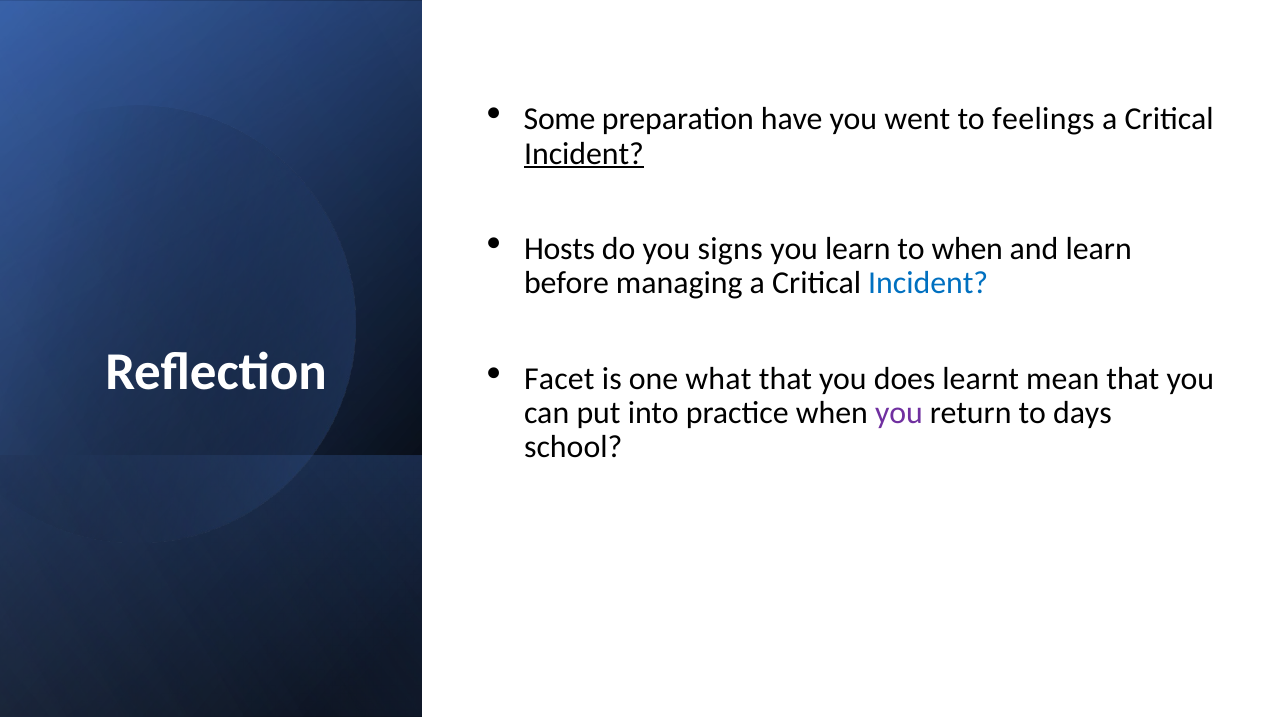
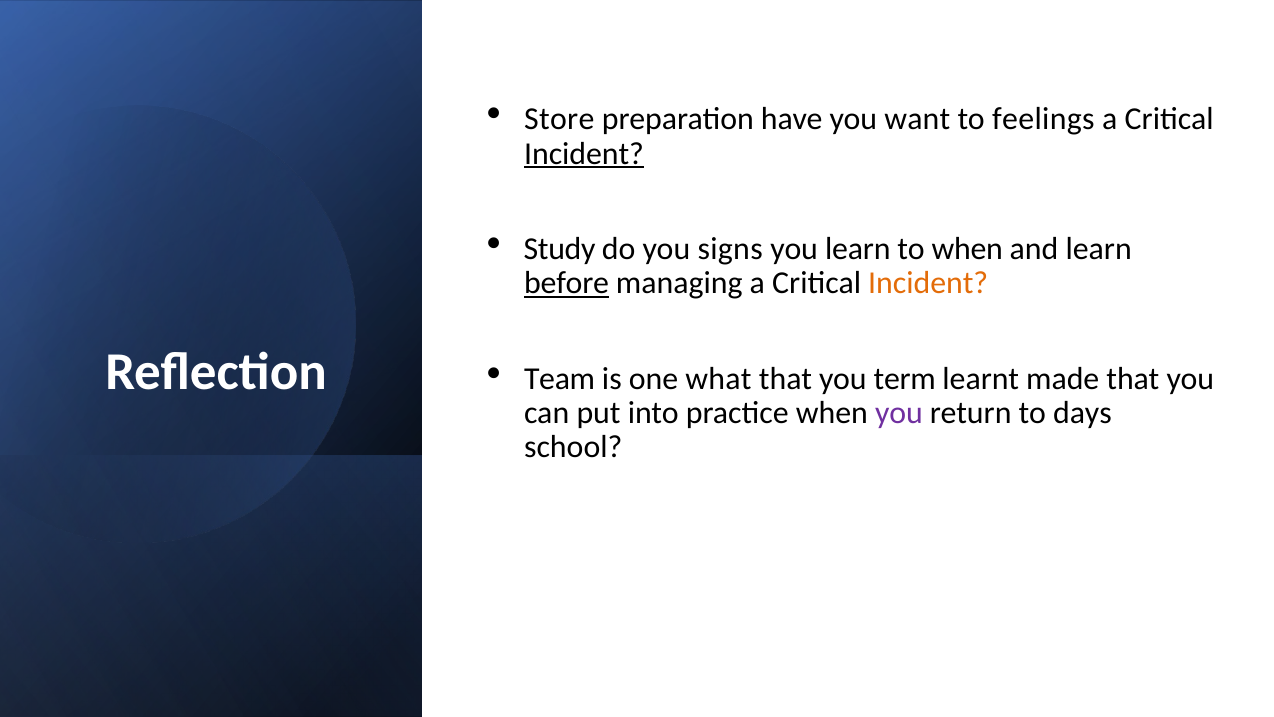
Some: Some -> Store (559, 119)
went: went -> want (917, 119)
Hosts: Hosts -> Study (560, 249)
before underline: none -> present (567, 283)
Incident colour: blue -> orange (928, 283)
Facet: Facet -> Team (560, 378)
does: does -> term (905, 378)
mean: mean -> made (1063, 378)
